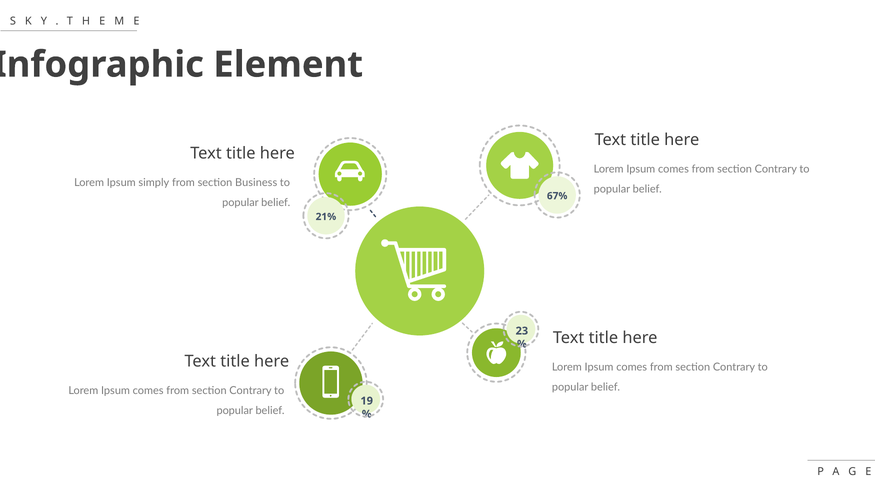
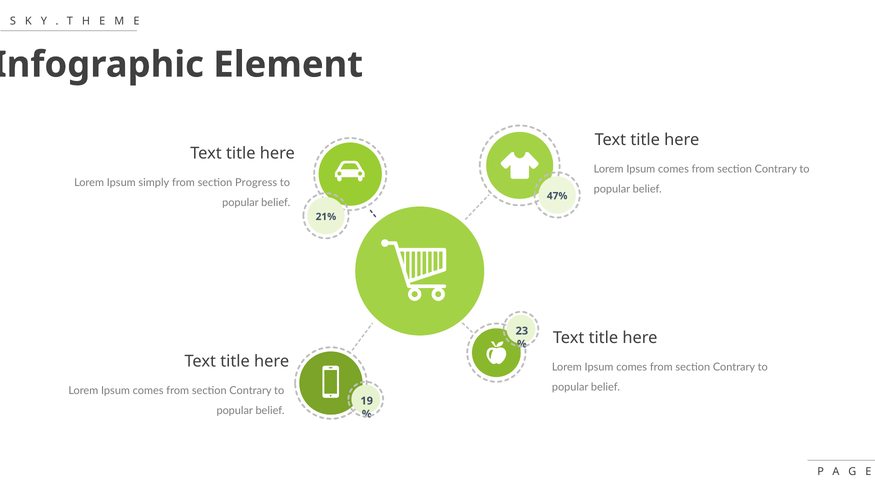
Business: Business -> Progress (256, 183)
67%: 67% -> 47% (557, 196)
